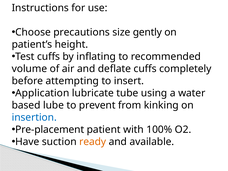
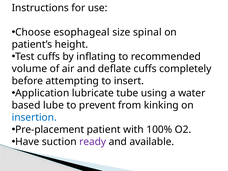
precautions: precautions -> esophageal (82, 32)
gently: gently -> spinal (147, 32)
ready colour: orange -> purple (93, 142)
